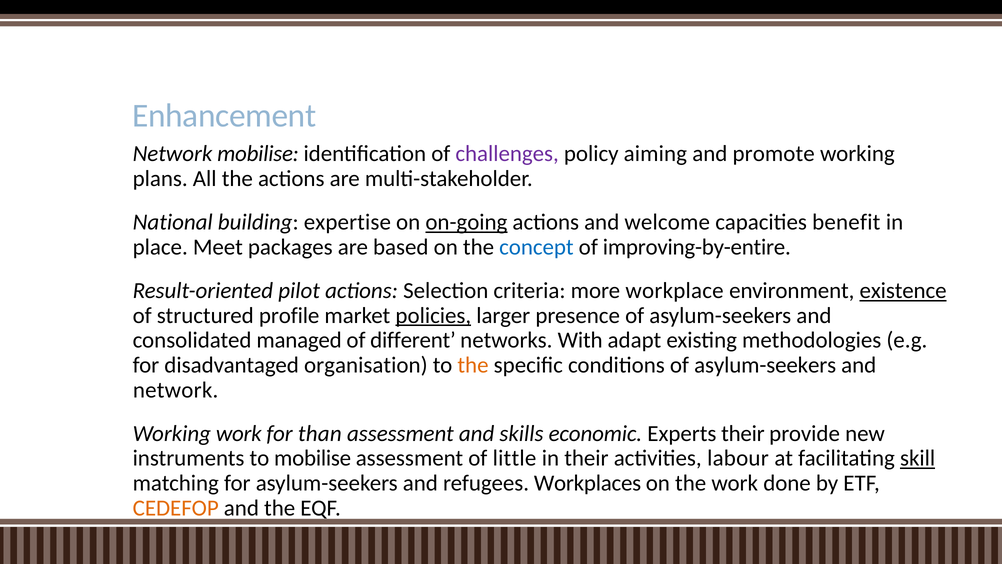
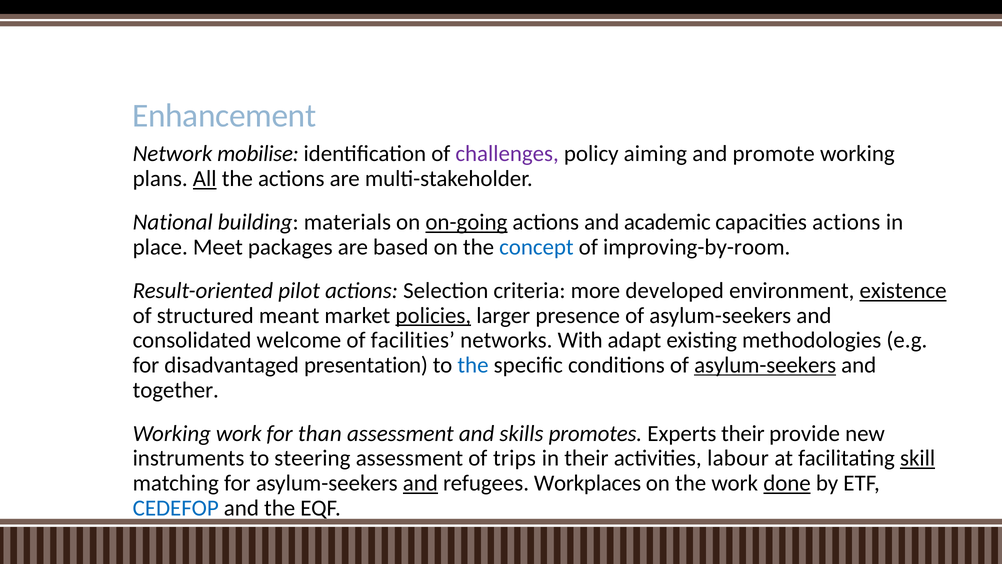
All underline: none -> present (205, 179)
expertise: expertise -> materials (347, 222)
welcome: welcome -> academic (667, 222)
capacities benefit: benefit -> actions (846, 222)
improving-by-entire: improving-by-entire -> improving-by-room (697, 247)
workplace: workplace -> developed (675, 291)
profile: profile -> meant (289, 315)
managed: managed -> welcome (299, 340)
different: different -> facilities (413, 340)
organisation: organisation -> presentation (366, 365)
the colour: orange -> blue (473, 365)
asylum-seekers underline: none -> present (765, 365)
network: network -> together (176, 390)
economic: economic -> promotes (595, 433)
to mobilise: mobilise -> steering (312, 458)
little: little -> trips (514, 458)
and underline: none -> present (420, 483)
done underline: none -> present (787, 483)
CEDEFOP colour: orange -> blue (176, 508)
